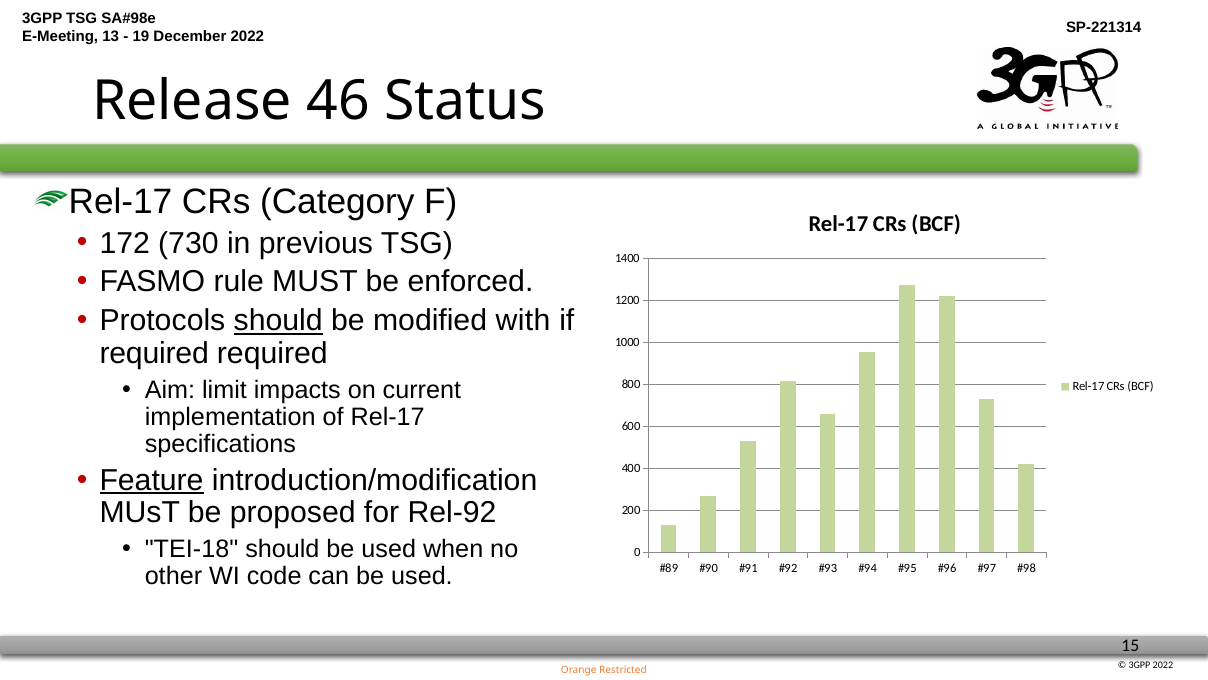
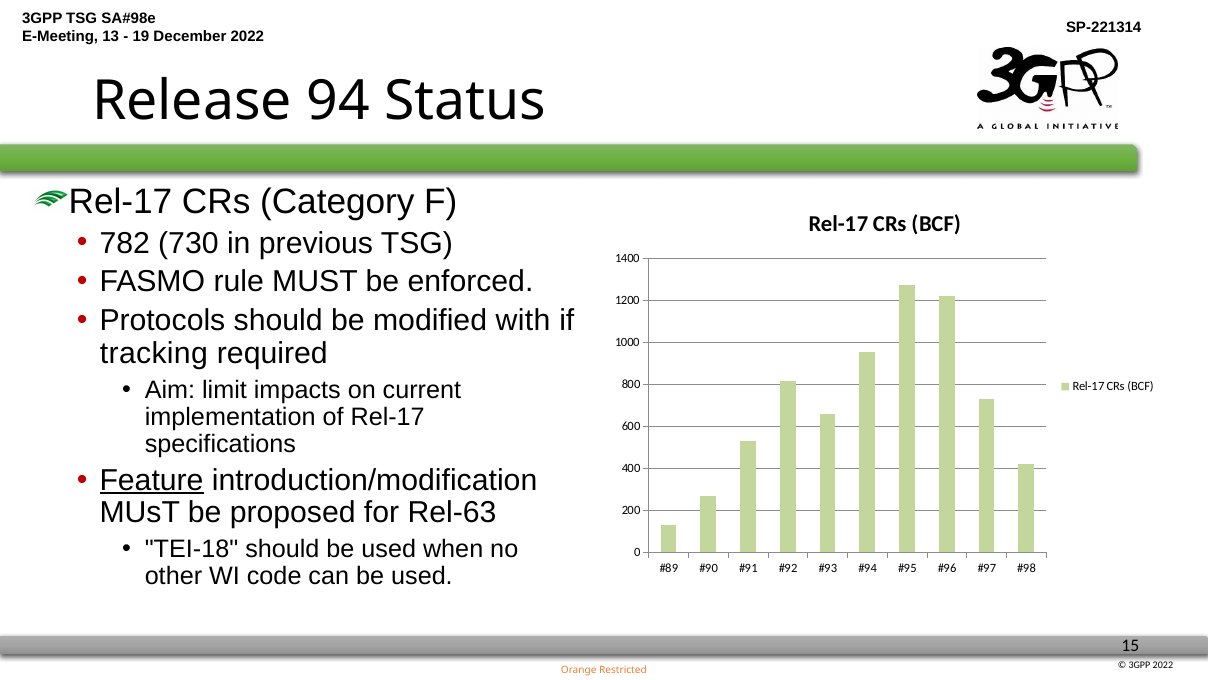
46: 46 -> 94 (338, 101)
172: 172 -> 782 (125, 243)
should underline: present -> none (278, 321)
required: required -> tracking (154, 353)
Rel-92: Rel-92 -> Rel-63 (452, 513)
